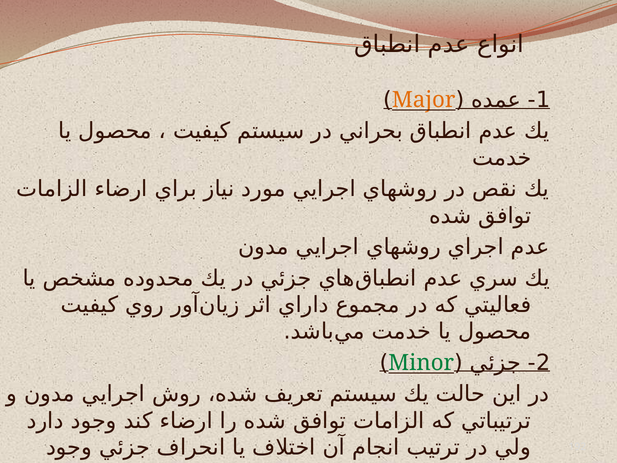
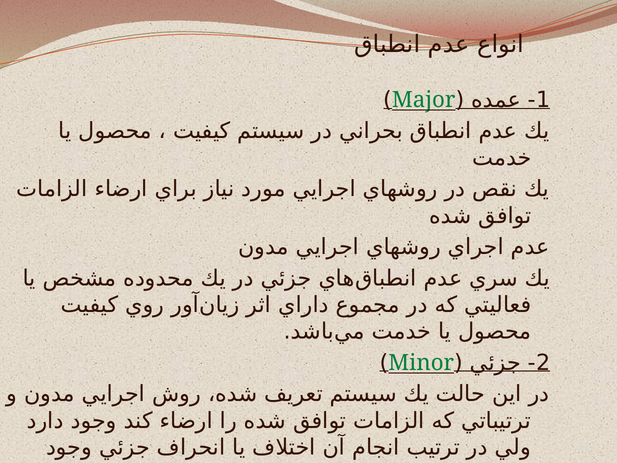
Major colour: orange -> green (424, 100)
